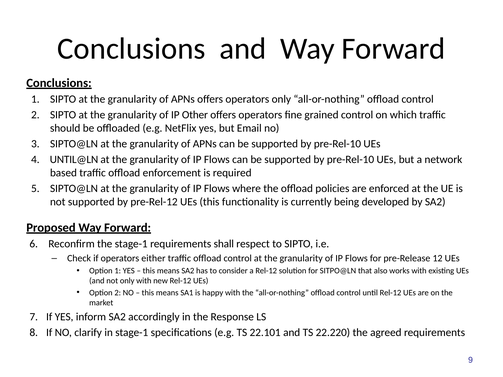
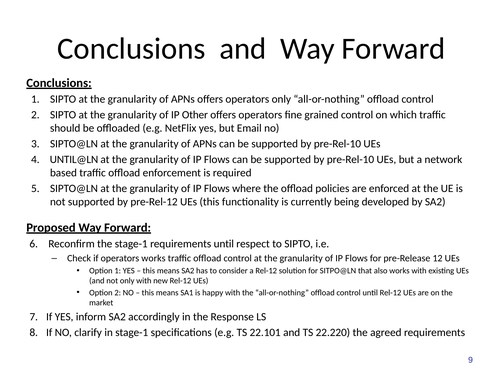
requirements shall: shall -> until (224, 244)
operators either: either -> works (153, 259)
